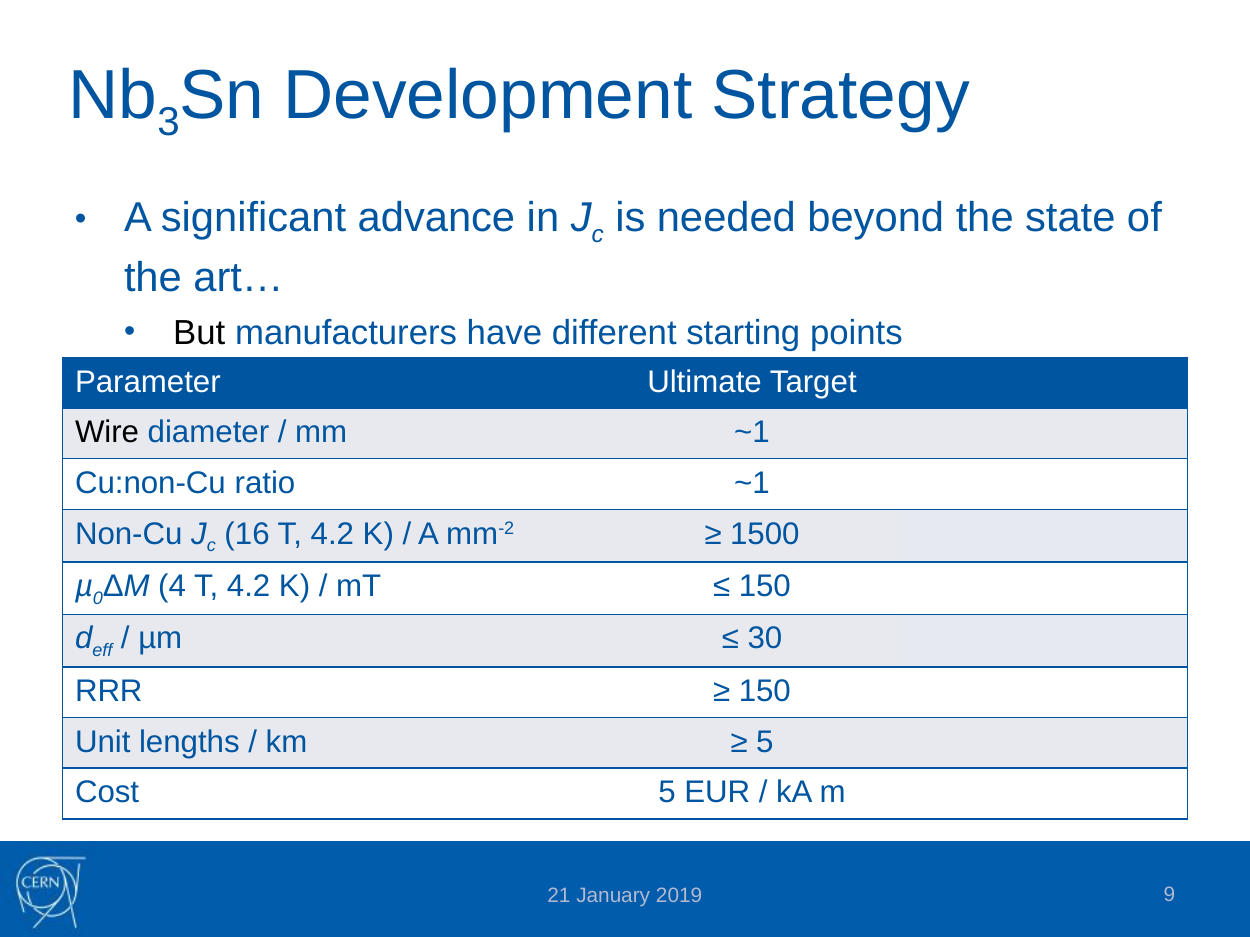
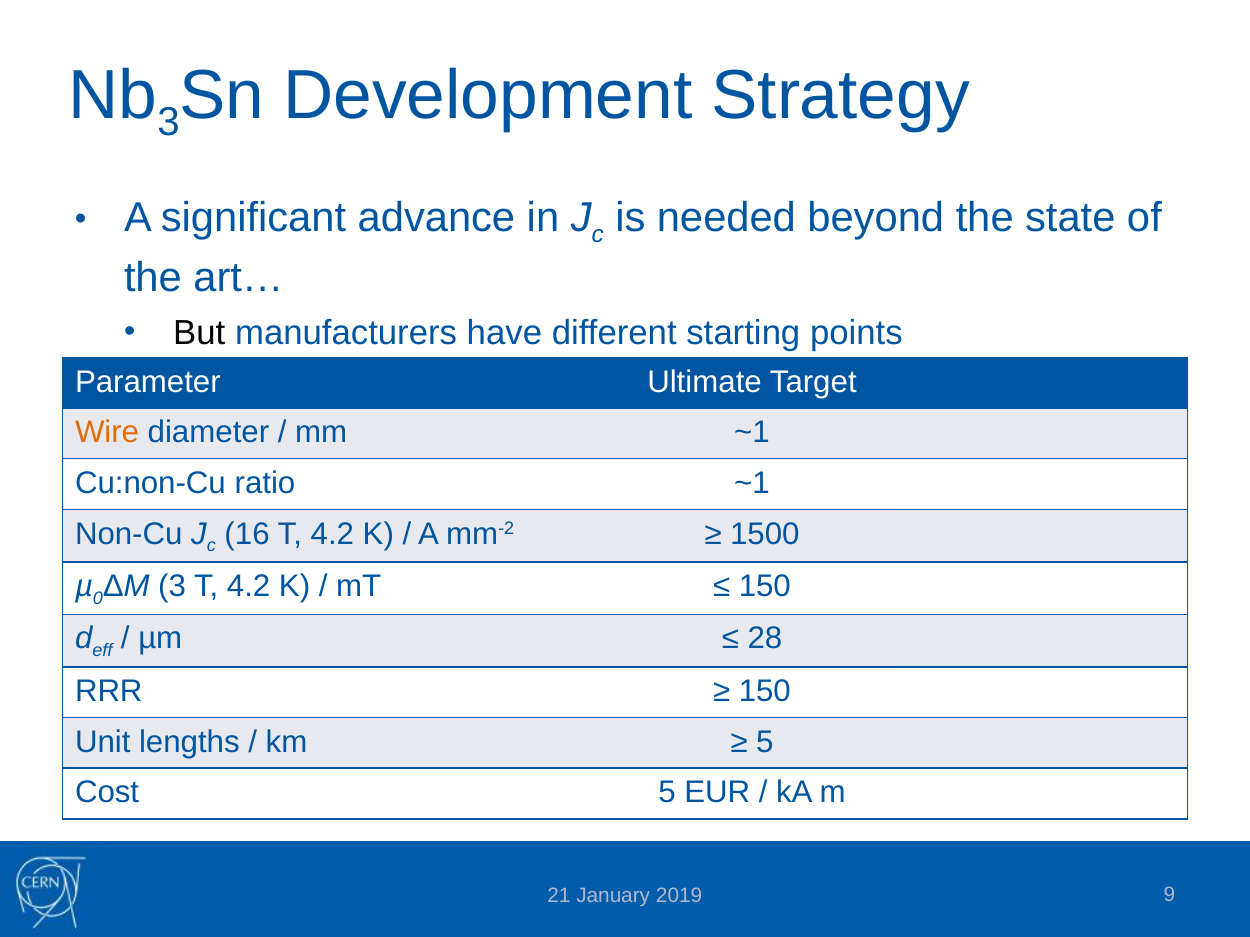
Wire colour: black -> orange (107, 433)
4: 4 -> 3 (172, 586)
30: 30 -> 28 (765, 639)
